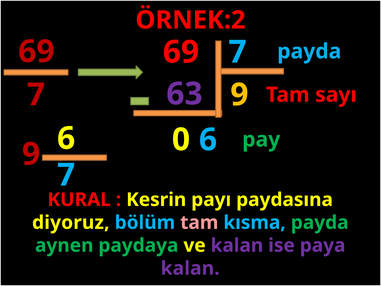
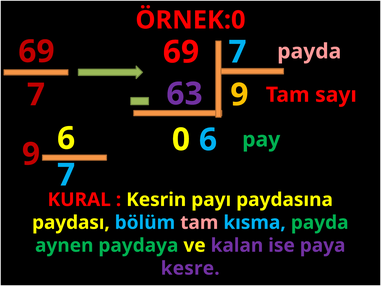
ÖRNEK:2: ÖRNEK:2 -> ÖRNEK:0 (190, 20)
payda colour: light blue -> pink (309, 51)
diyoruz: diyoruz -> paydası (71, 222)
kalan: kalan -> kesre (190, 268)
